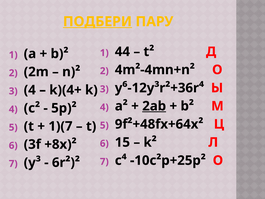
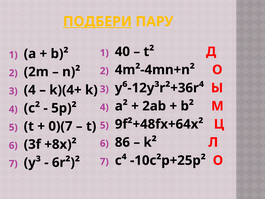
44: 44 -> 40 (122, 52)
2ab underline: present -> none (154, 106)
1)(7: 1)(7 -> 0)(7 (60, 126)
15: 15 -> 86 (122, 142)
